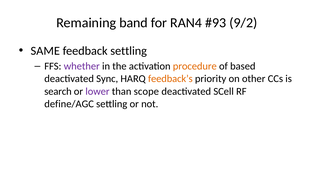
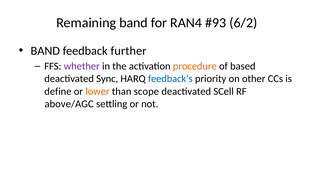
9/2: 9/2 -> 6/2 (243, 23)
SAME: SAME -> BAND (45, 51)
feedback settling: settling -> further (129, 51)
feedback’s colour: orange -> blue (170, 79)
search: search -> define (58, 92)
lower colour: purple -> orange (97, 92)
define/AGC: define/AGC -> above/AGC (69, 104)
